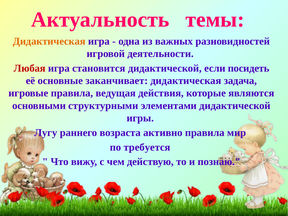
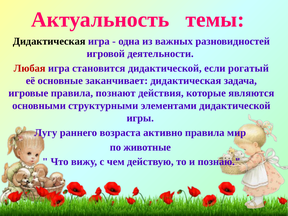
Дидактическая colour: orange -> black (49, 41)
посидеть: посидеть -> рогатый (249, 68)
ведущая: ведущая -> познают (116, 93)
требуется: требуется -> животные (147, 147)
